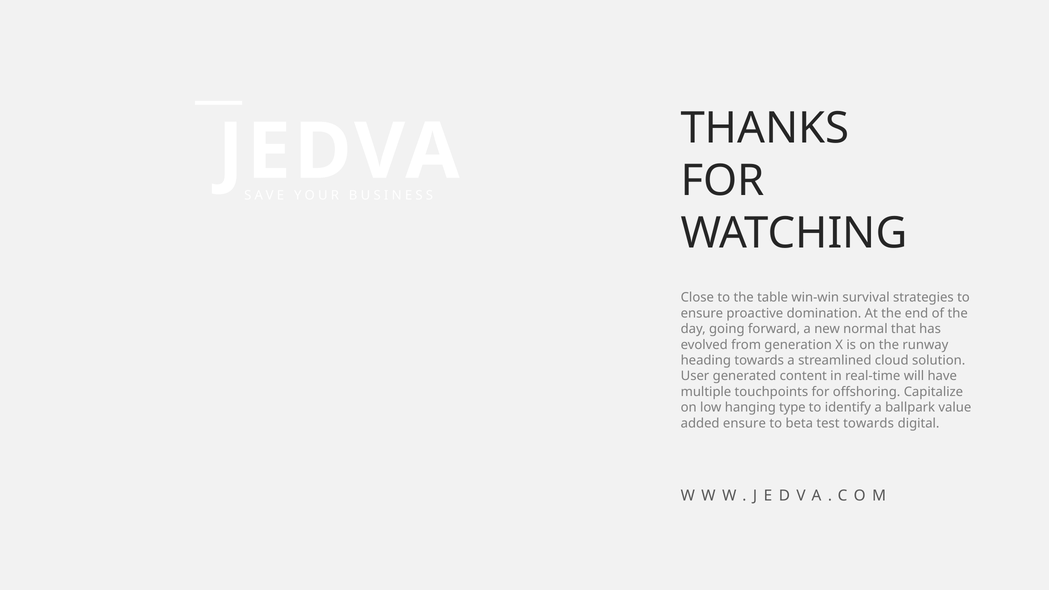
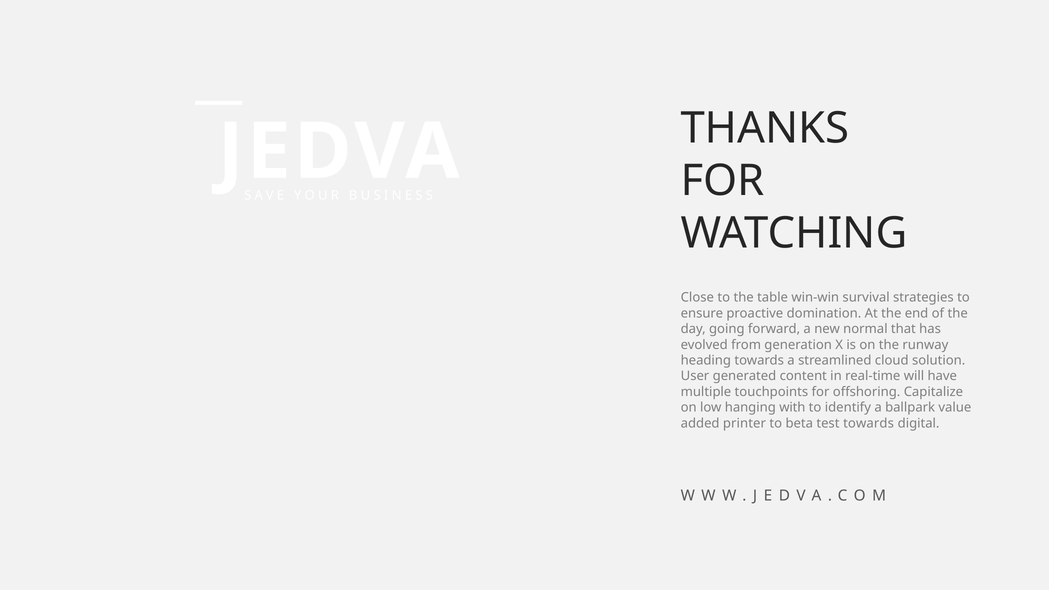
type: type -> with (792, 408)
added ensure: ensure -> printer (744, 423)
